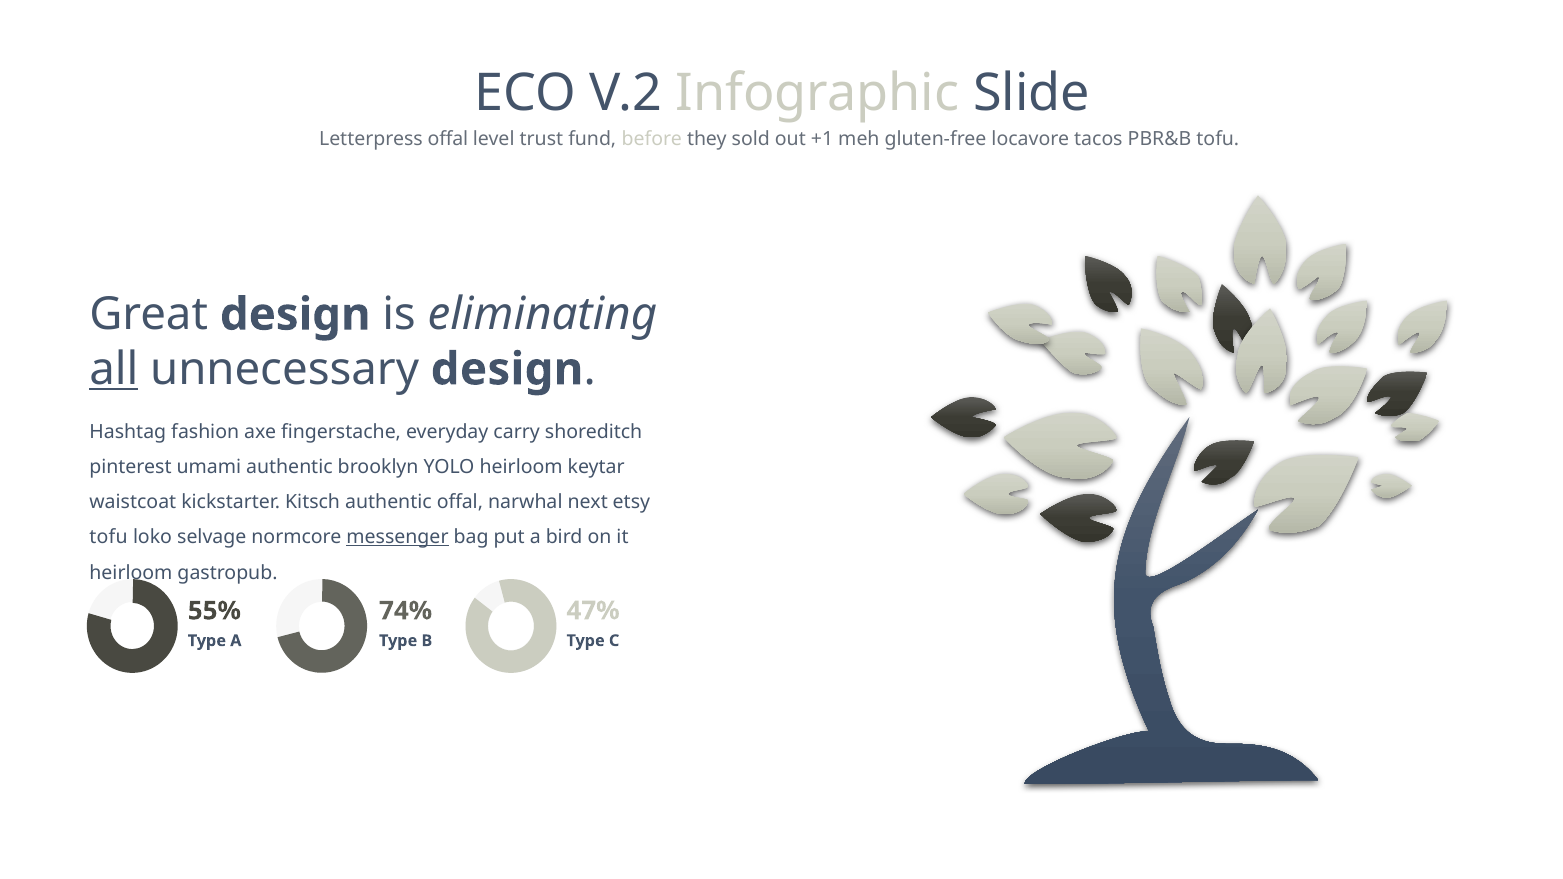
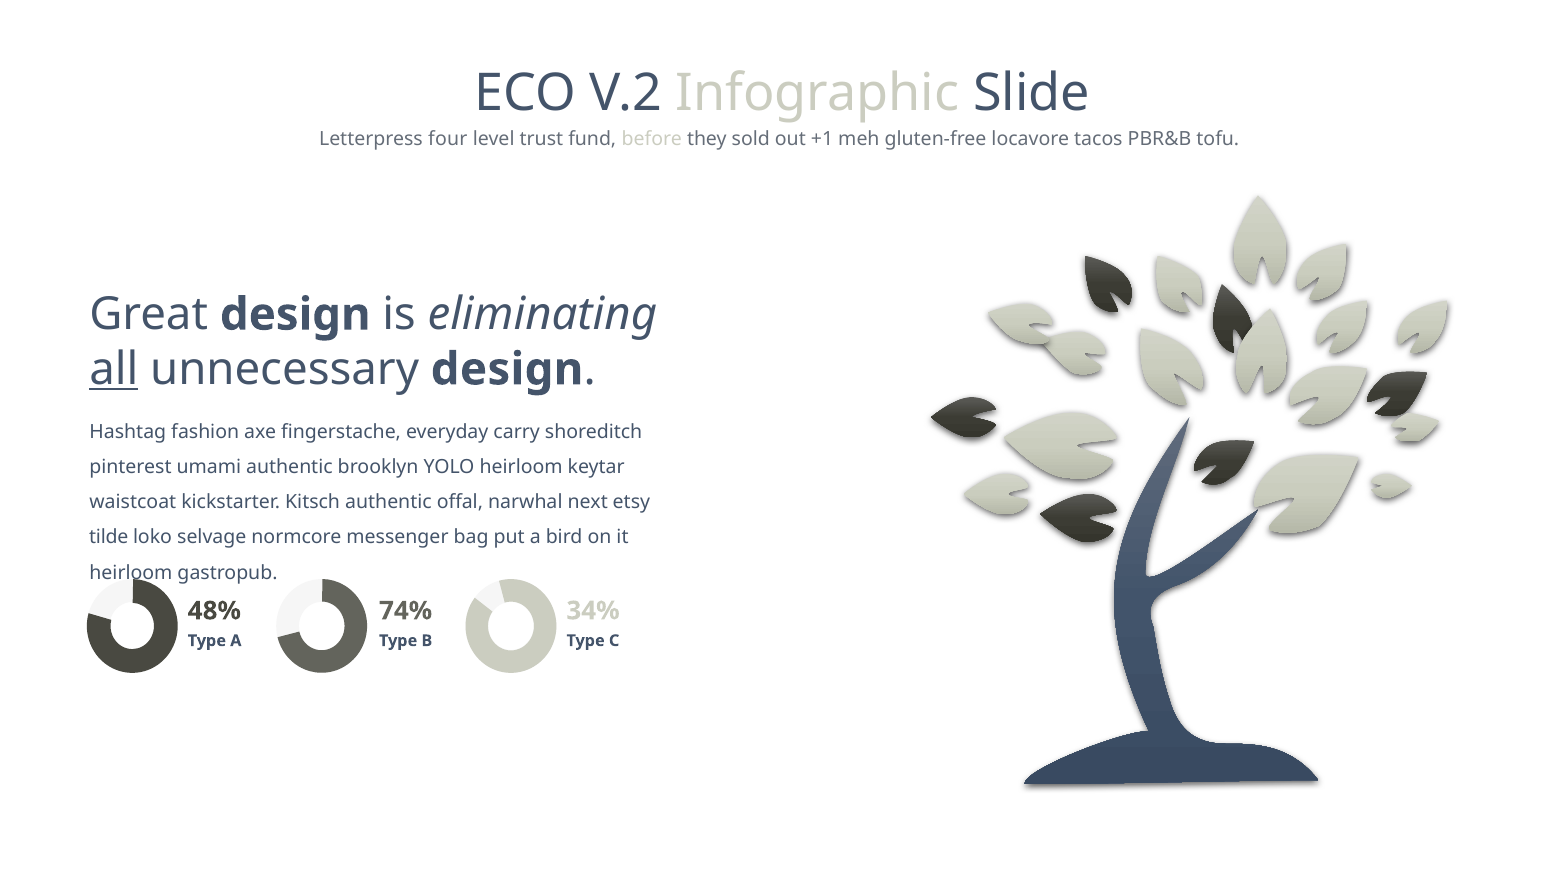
Letterpress offal: offal -> four (448, 139)
tofu: tofu -> tilde (109, 538)
messenger underline: present -> none (398, 538)
47%: 47% -> 34% (593, 611)
55%: 55% -> 48% (214, 611)
